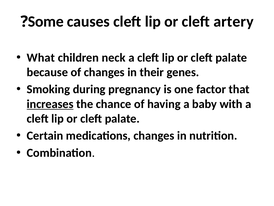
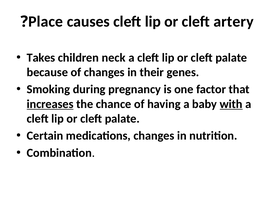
Some: Some -> Place (46, 22)
What: What -> Takes (41, 57)
with underline: none -> present (231, 104)
